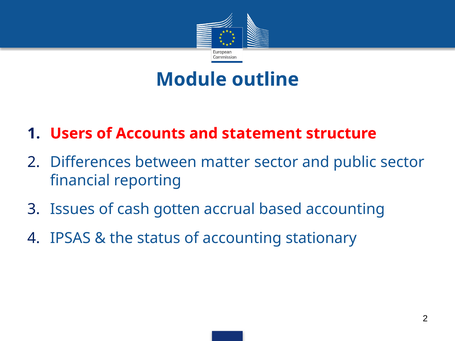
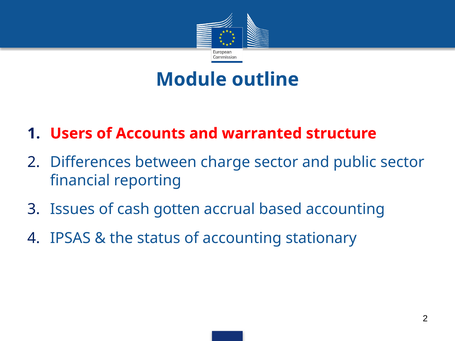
statement: statement -> warranted (262, 134)
matter: matter -> charge (225, 162)
